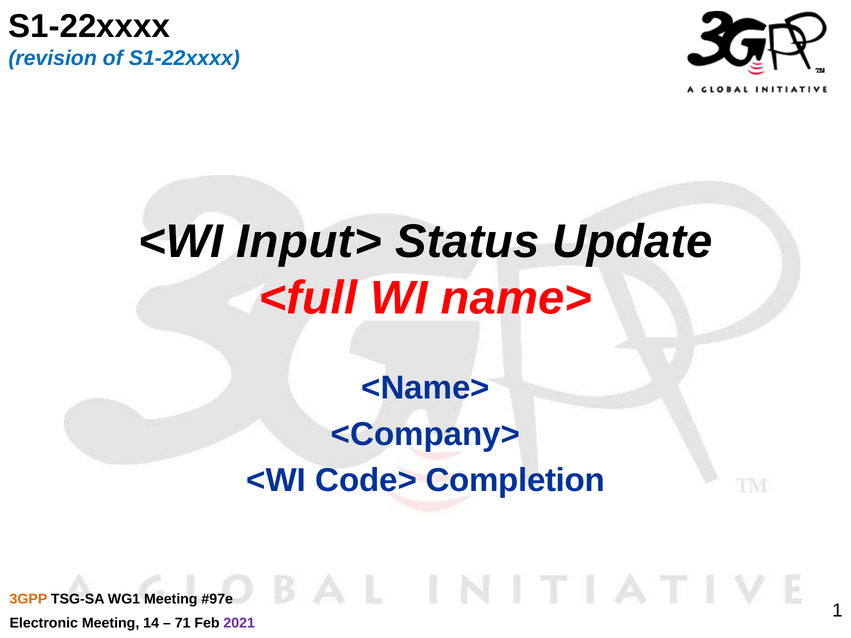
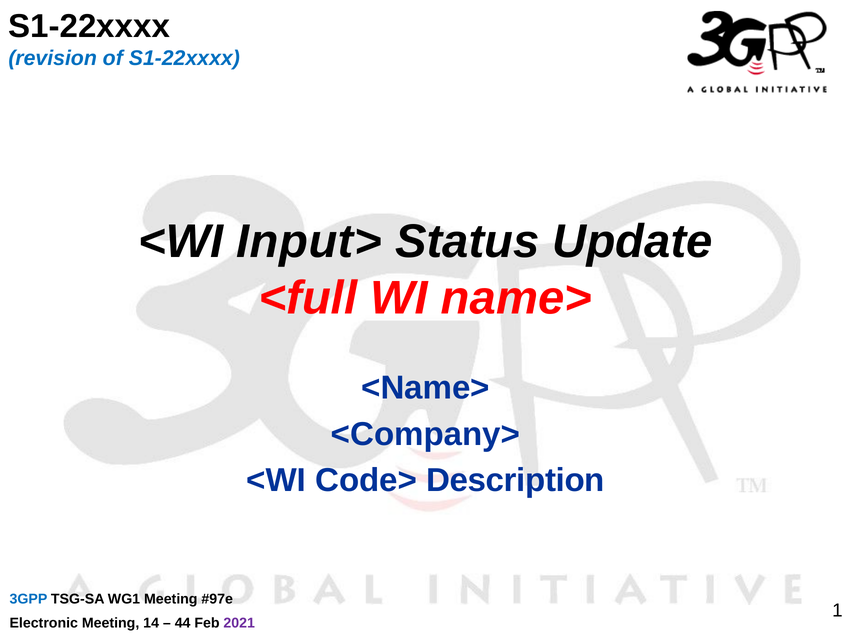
Completion: Completion -> Description (515, 481)
3GPP colour: orange -> blue (28, 599)
71: 71 -> 44 (183, 623)
